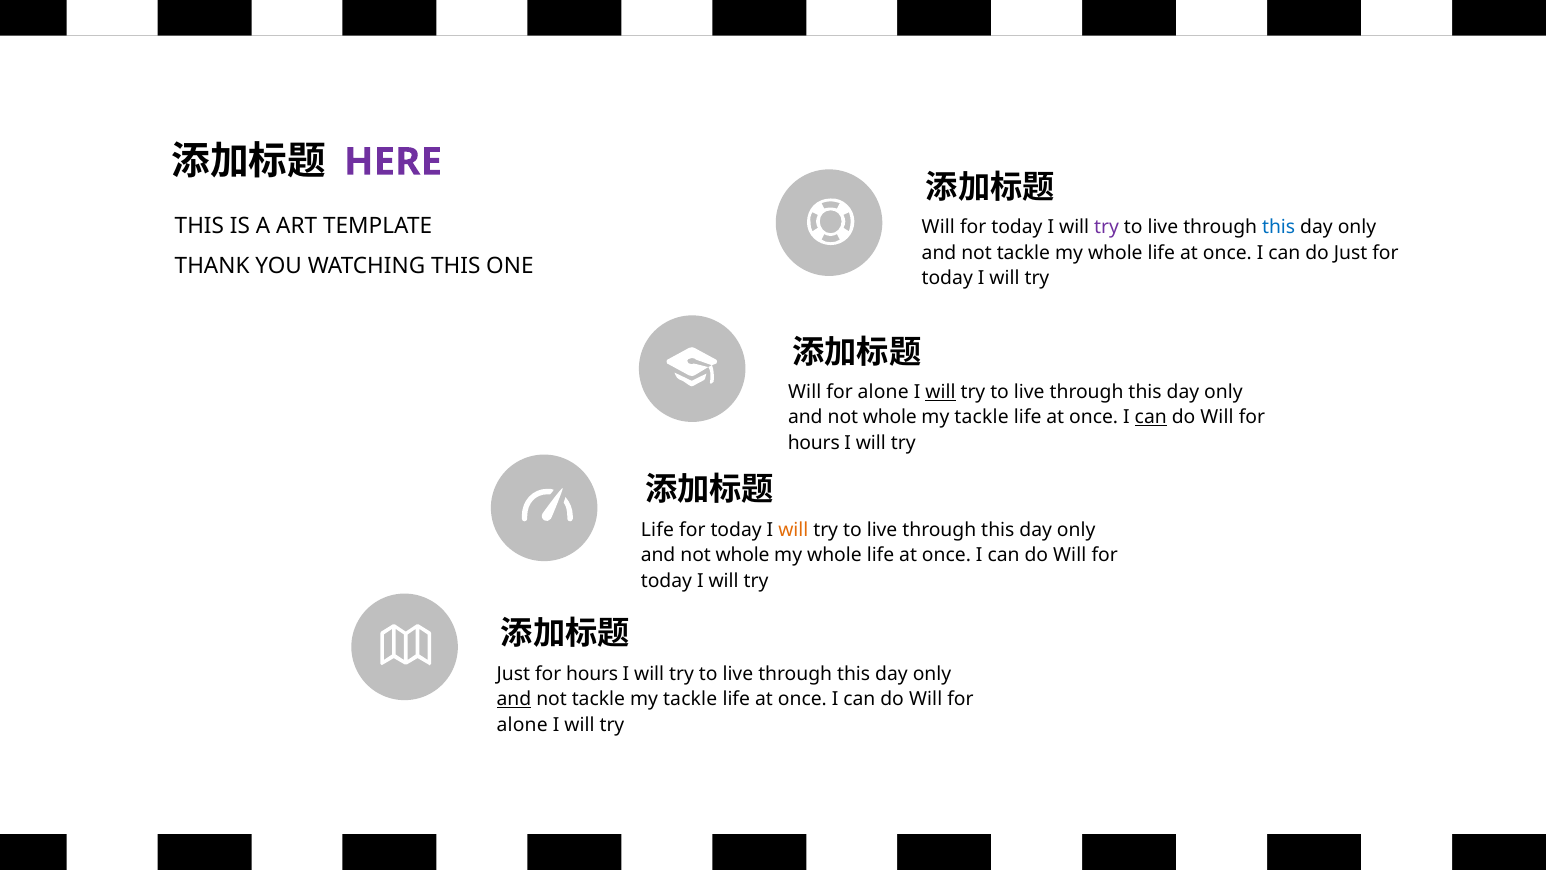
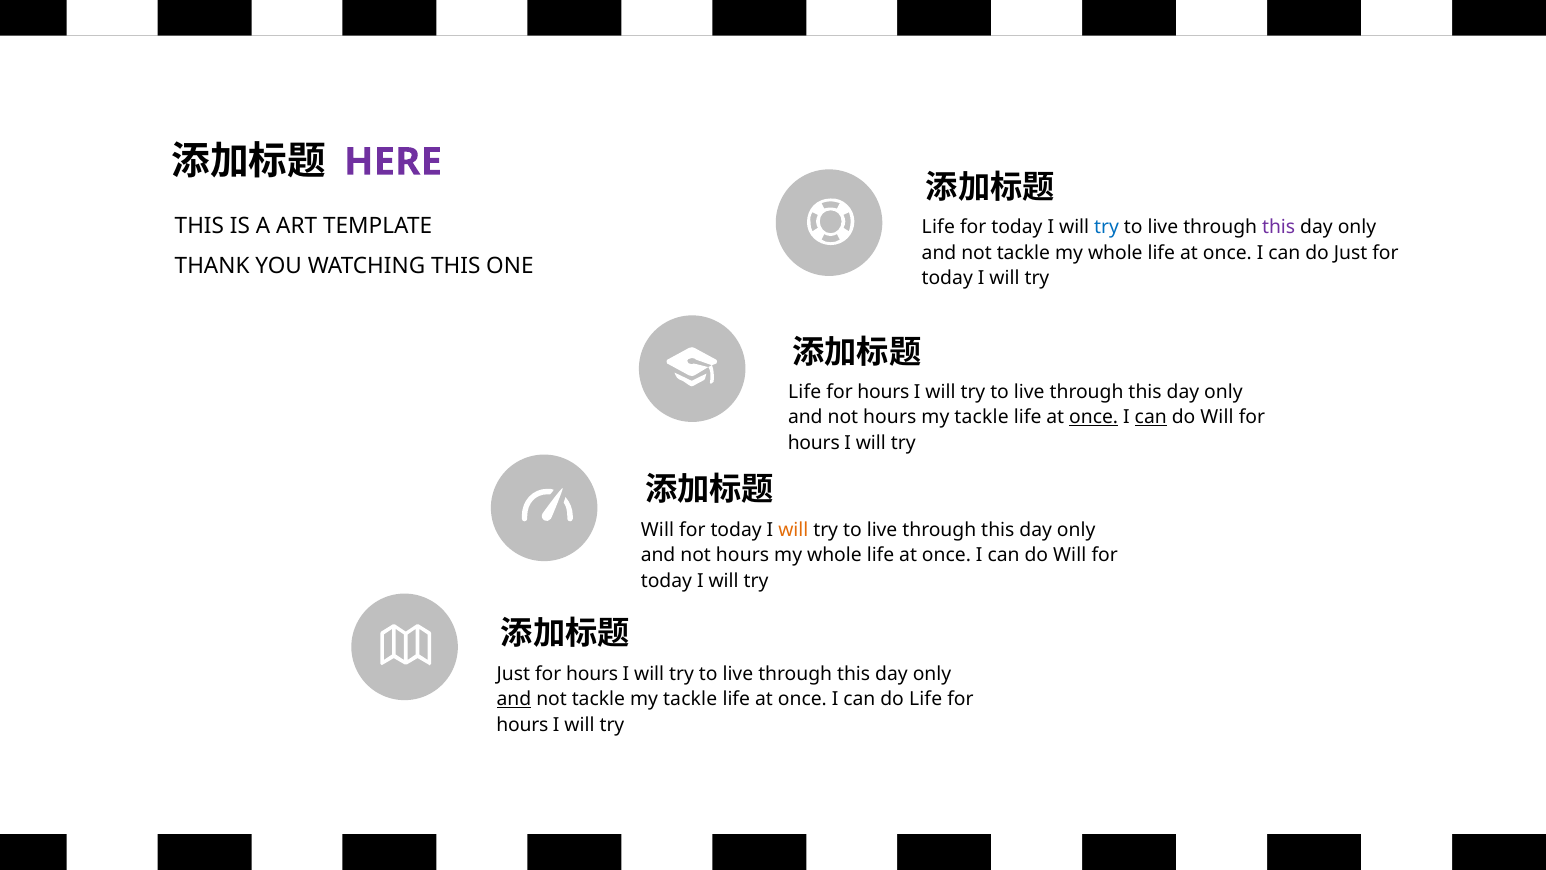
Will: Will -> Life (938, 227)
try colour: purple -> blue (1107, 227)
this colour: blue -> purple (1279, 227)
Will: Will -> Life (805, 392)
alone: alone -> hours (883, 392)
will underline: present -> none (941, 392)
whole: whole -> hours (890, 417)
once underline: none -> present (1094, 417)
Life: Life -> Will (658, 530)
whole: whole -> hours (743, 555)
Will: Will -> Life (926, 699)
alone: alone -> hours (522, 725)
